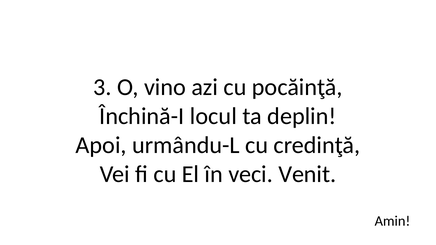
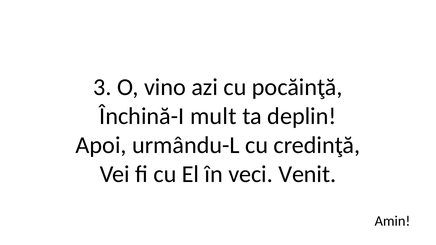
locul: locul -> mult (213, 116)
